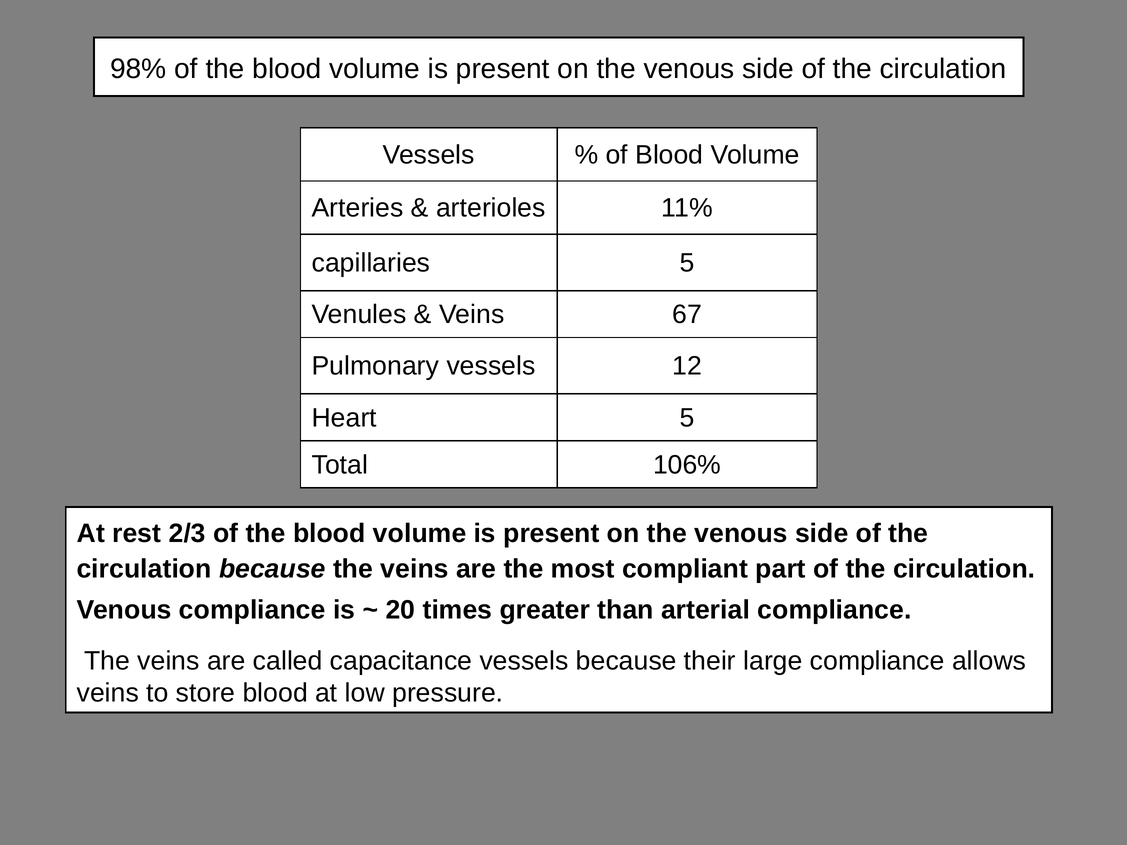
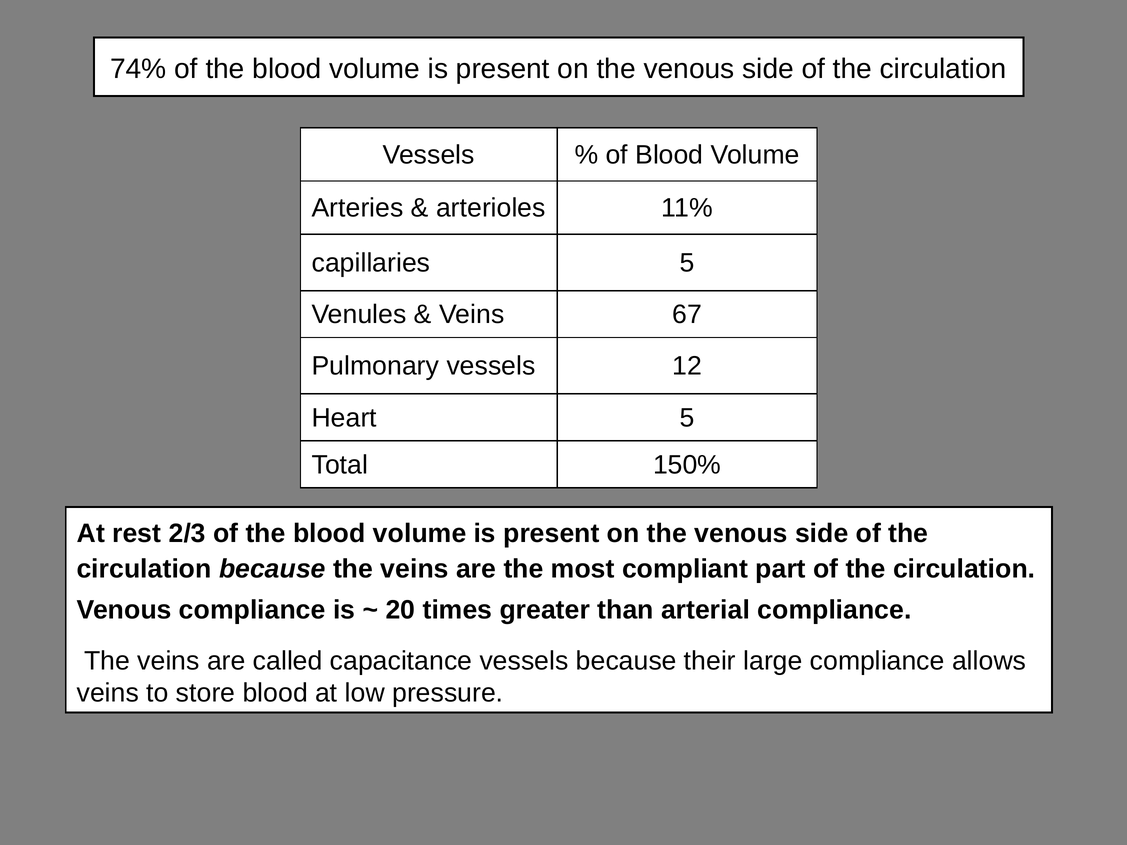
98%: 98% -> 74% (138, 69)
106%: 106% -> 150% (687, 465)
